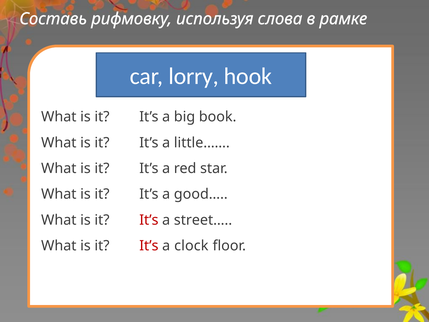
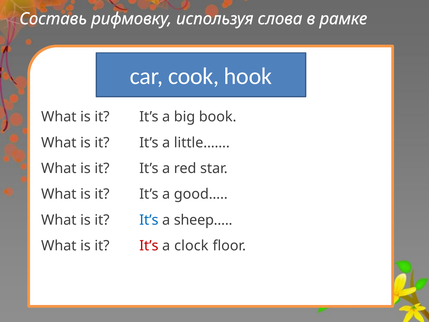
lorry: lorry -> cook (194, 76)
It’s colour: red -> blue (149, 220)
street…: street… -> sheep… (203, 220)
